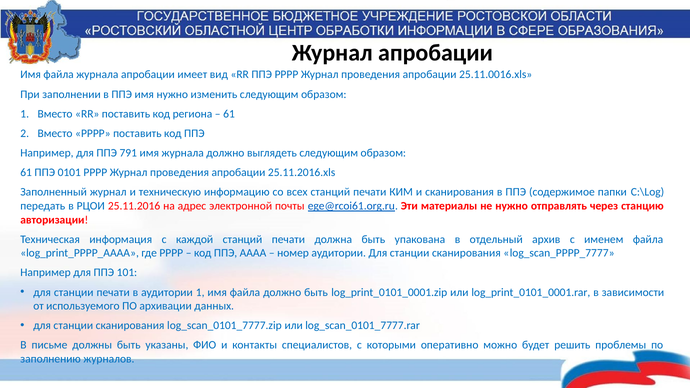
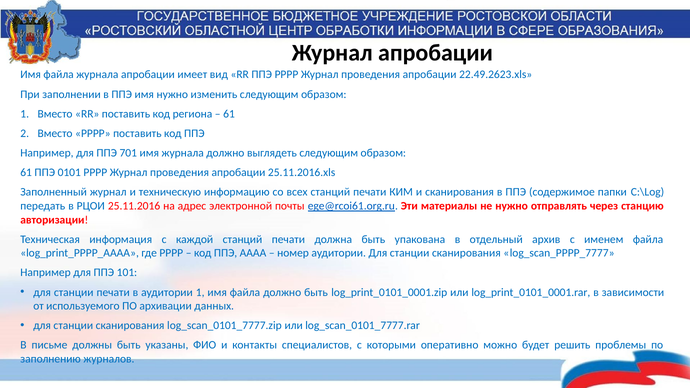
25.11.0016.xls: 25.11.0016.xls -> 22.49.2623.xls (496, 75)
791: 791 -> 701 (128, 153)
